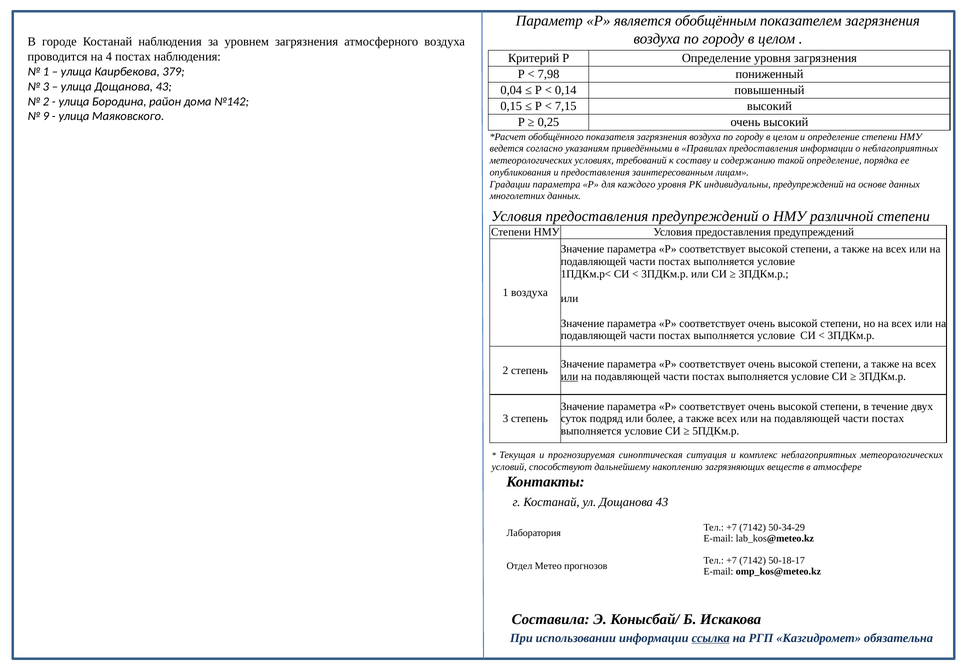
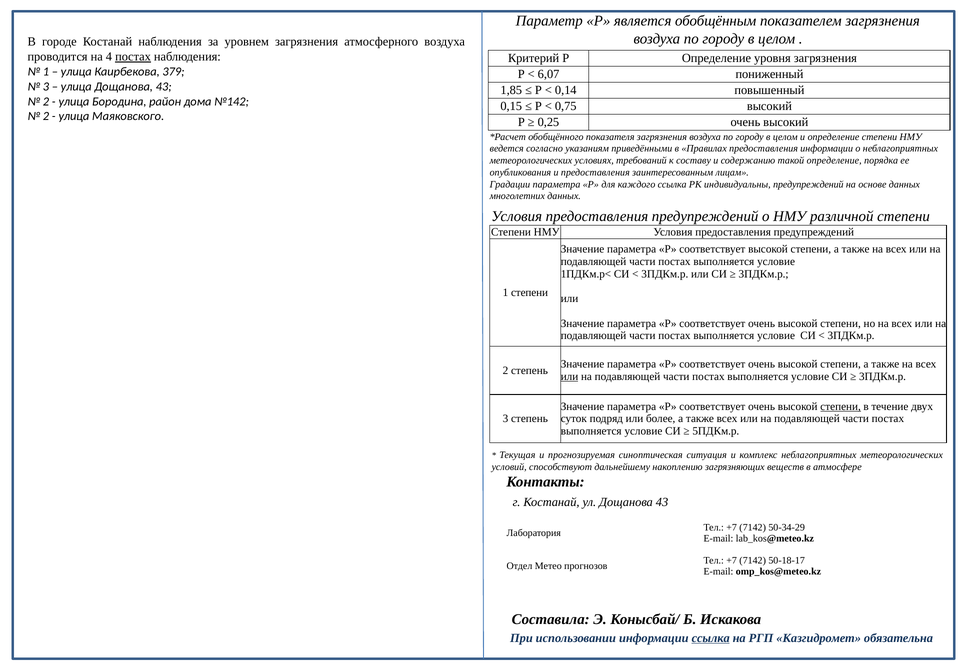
постах underline: none -> present (133, 57)
7,98: 7,98 -> 6,07 (549, 74)
0,04: 0,04 -> 1,85 (511, 90)
7,15: 7,15 -> 0,75 (566, 106)
9: 9 -> 2 (46, 116)
каждого уровня: уровня -> ссылка (672, 184)
1 воздуха: воздуха -> степени (530, 292)
степени underline: none -> present (841, 406)
